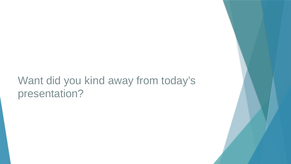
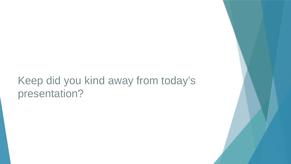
Want: Want -> Keep (31, 80)
